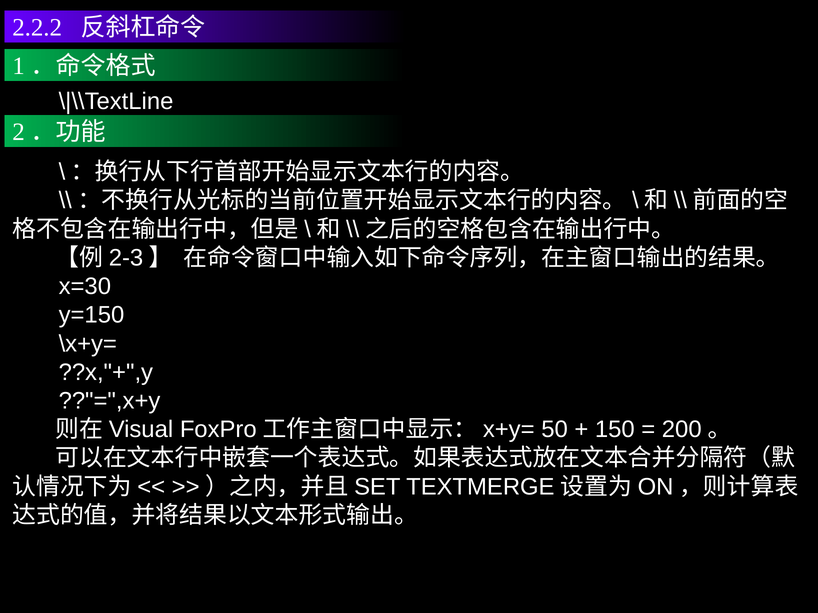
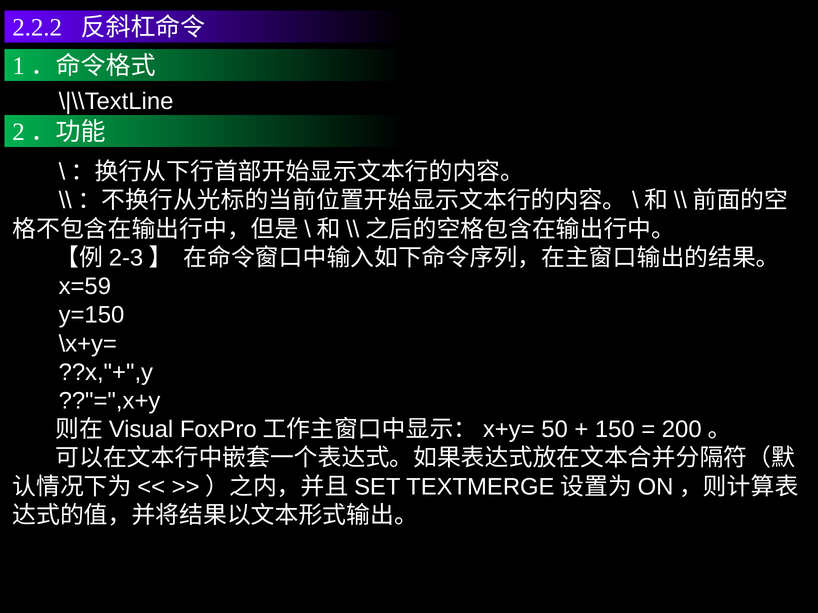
x=30: x=30 -> x=59 (85, 287)
